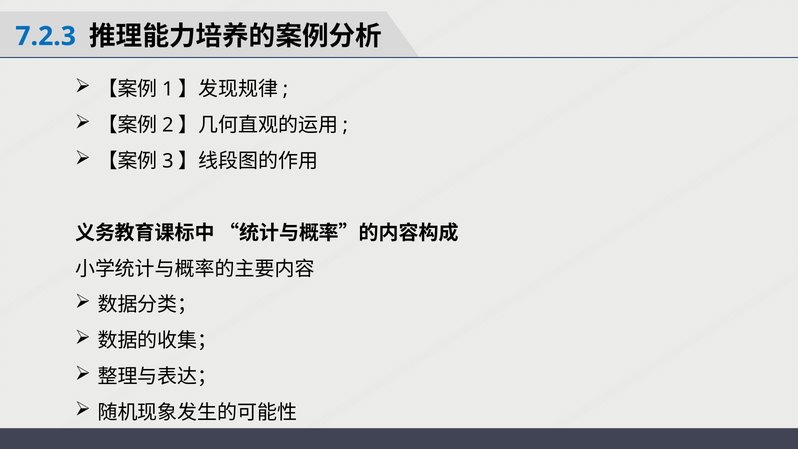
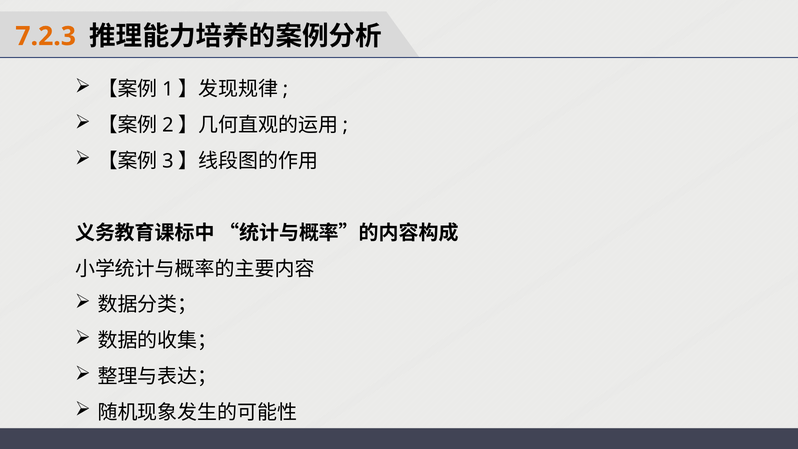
7.2.3 colour: blue -> orange (46, 36)
